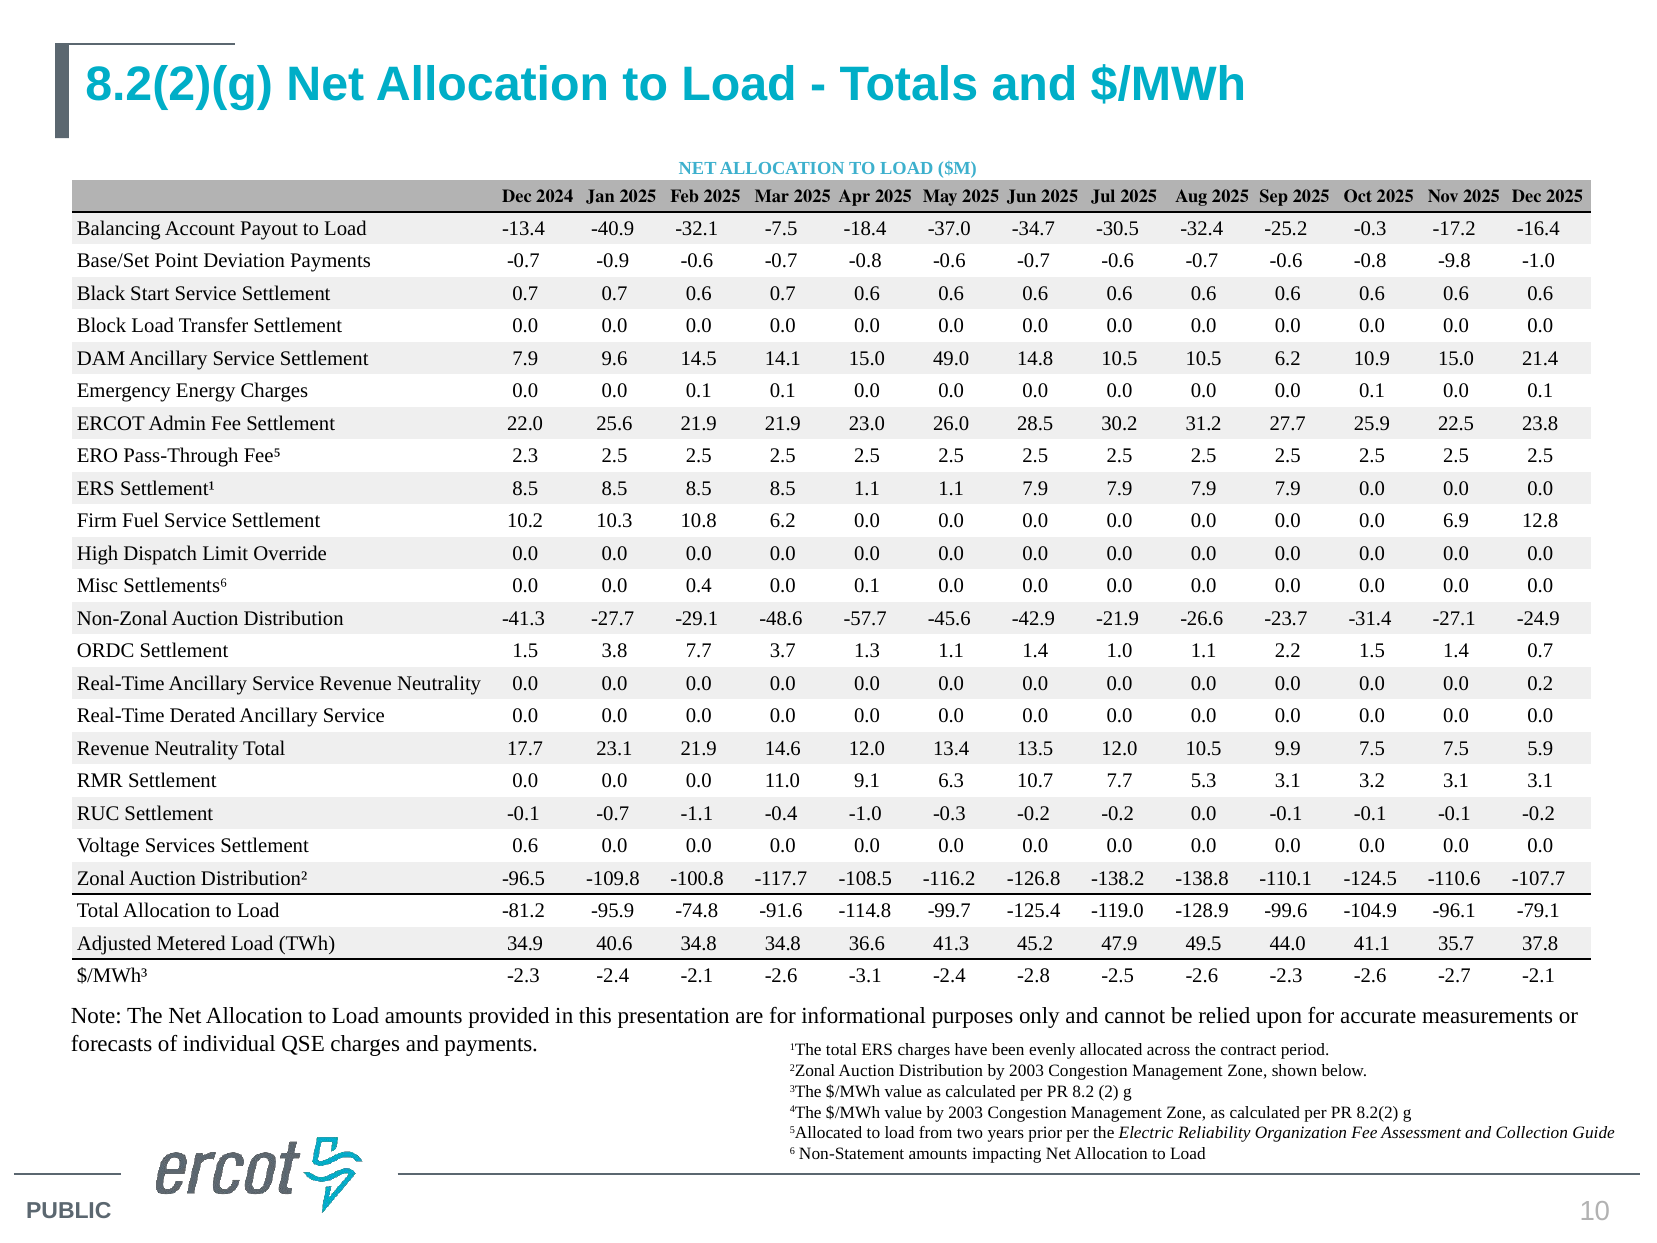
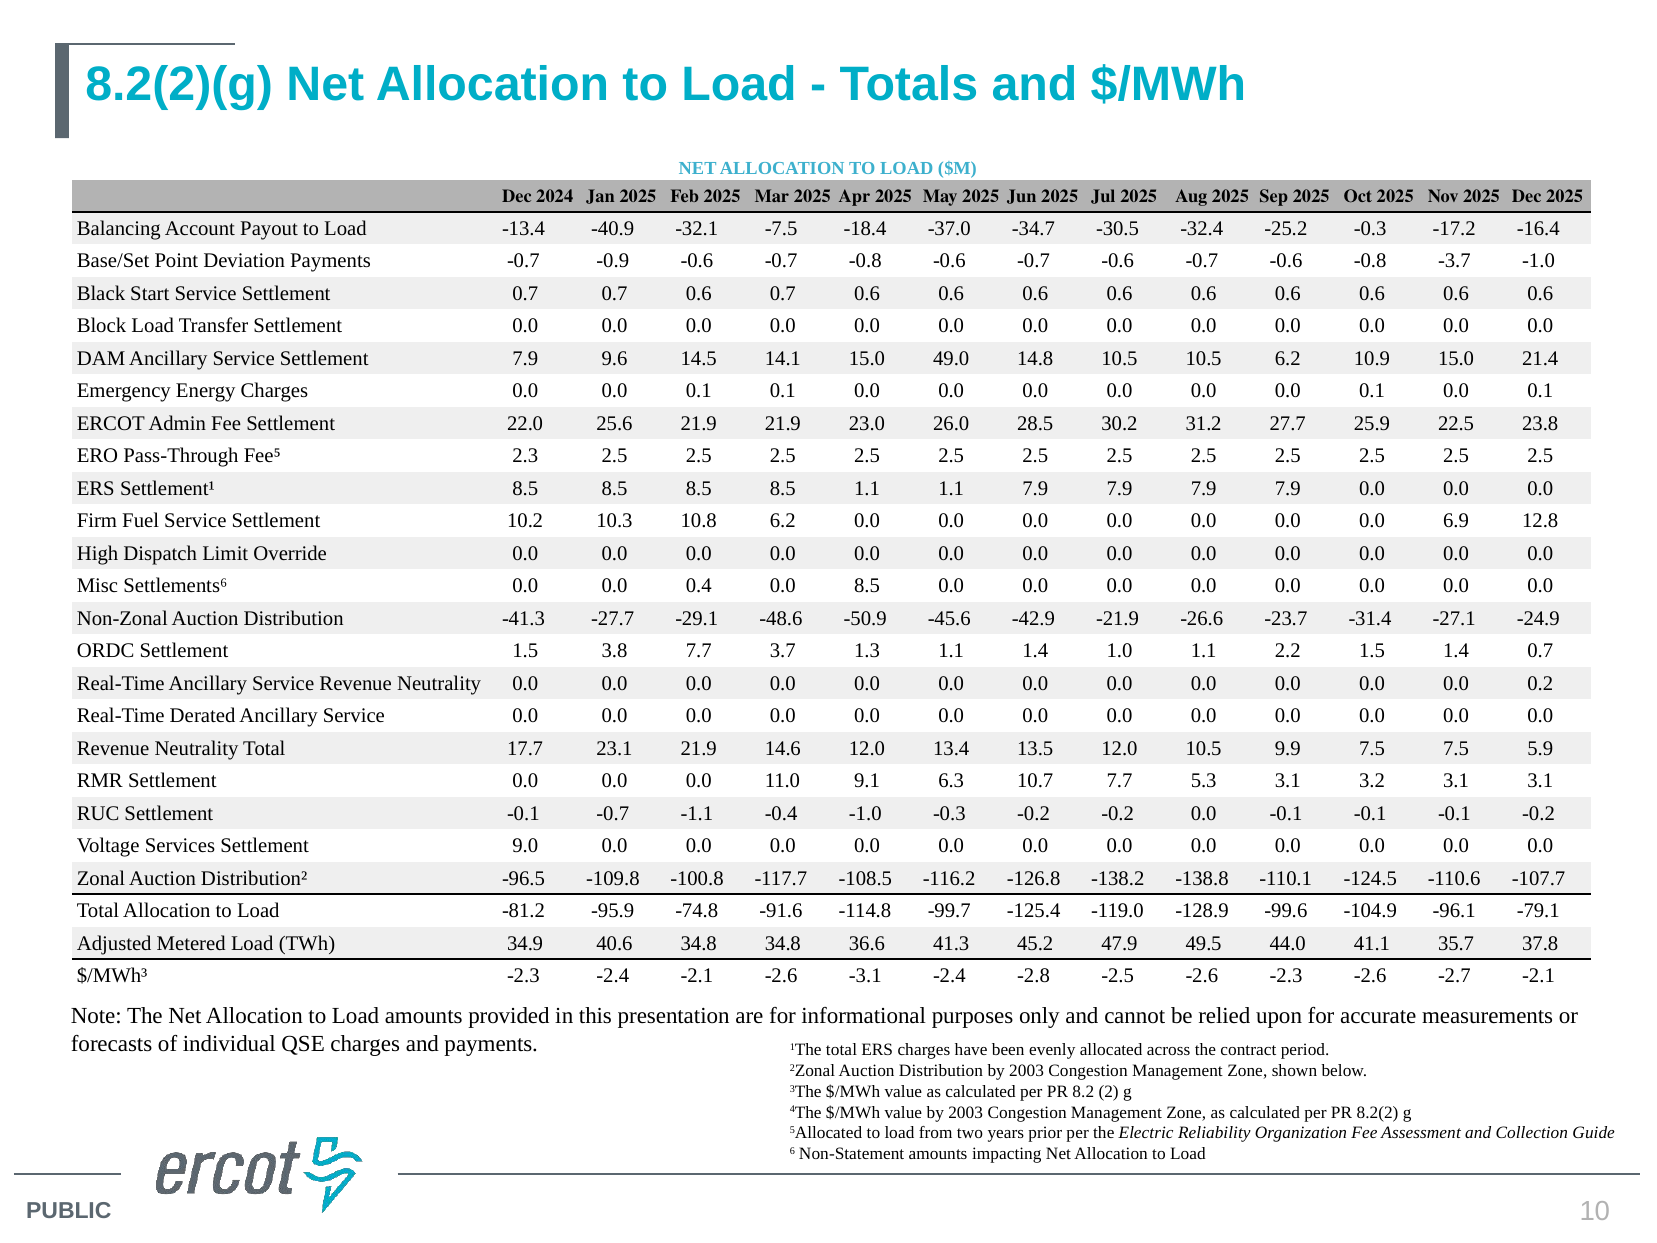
-9.8: -9.8 -> -3.7 (1454, 261)
0.4 0.0 0.1: 0.1 -> 8.5 (867, 586)
-57.7: -57.7 -> -50.9 (865, 618)
Settlement 0.6: 0.6 -> 9.0 (525, 846)
